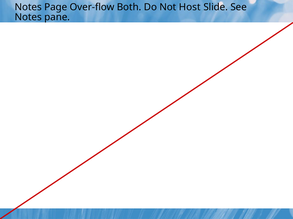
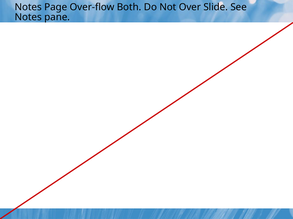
Host: Host -> Over (190, 7)
